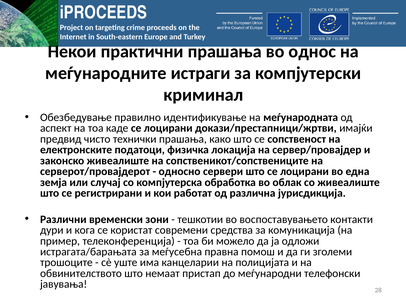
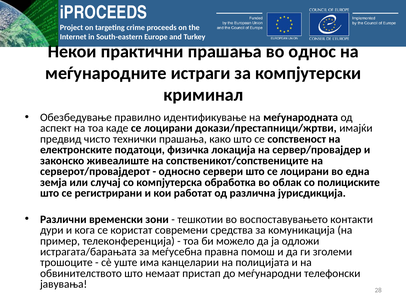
со живеалиште: живеалиште -> полициските (349, 183)
